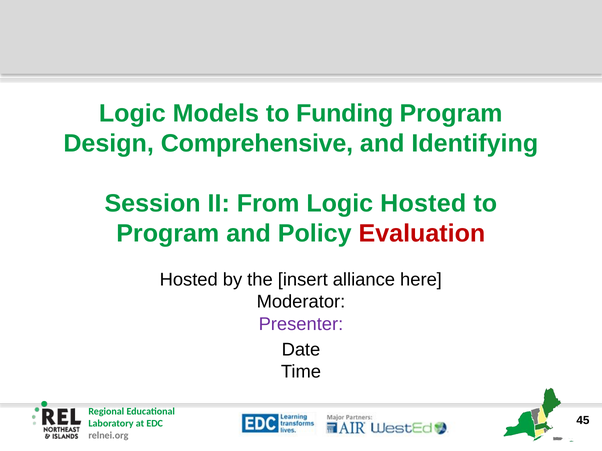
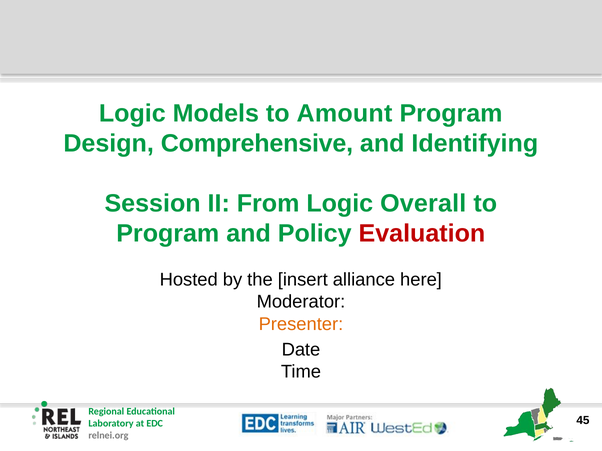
Funding: Funding -> Amount (344, 113)
Logic Hosted: Hosted -> Overall (423, 204)
Presenter colour: purple -> orange (301, 324)
